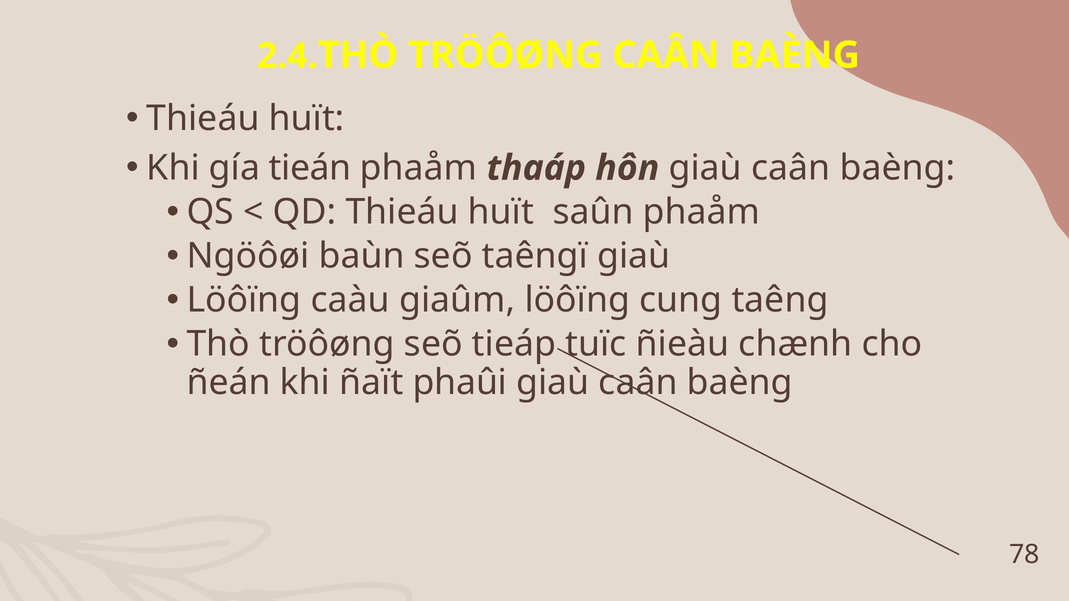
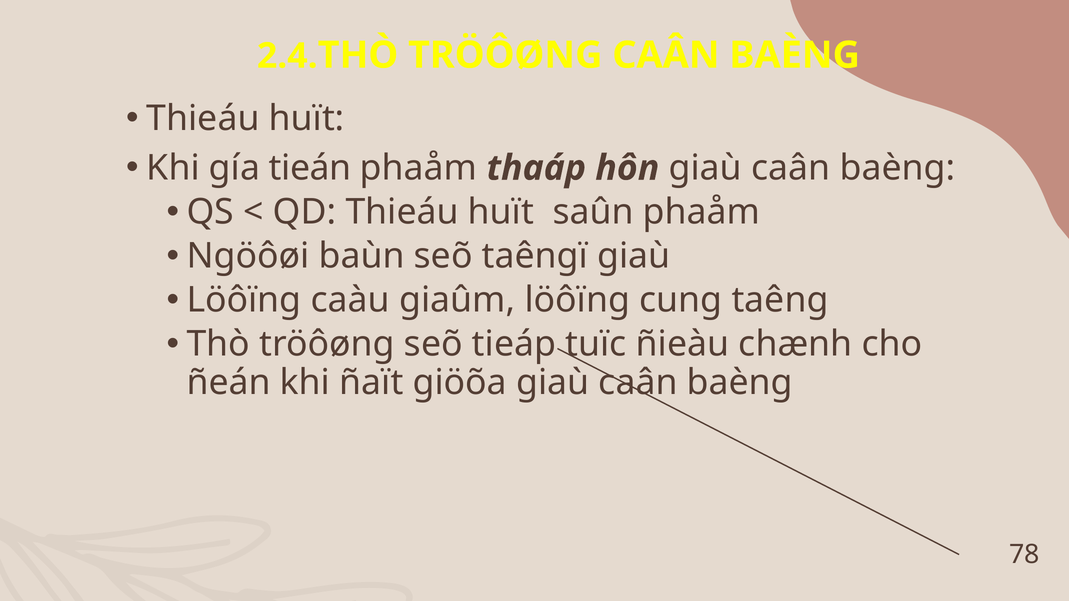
phaûi: phaûi -> giöõa (460, 383)
